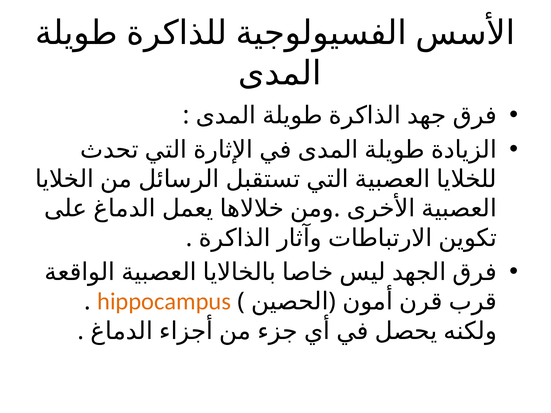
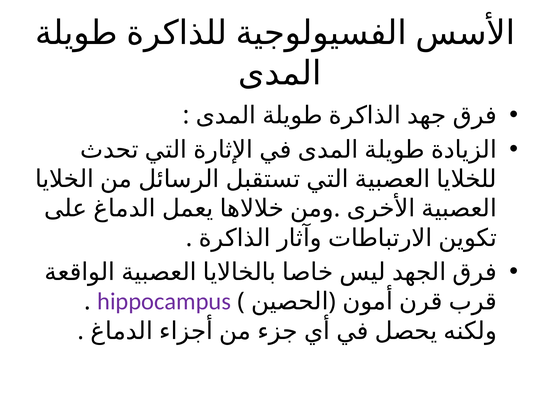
hippocampus colour: orange -> purple (164, 302)
